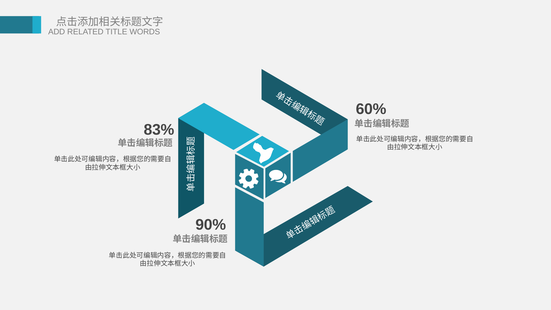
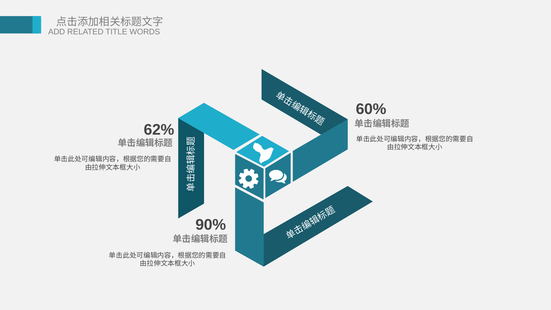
83%: 83% -> 62% (159, 130)
